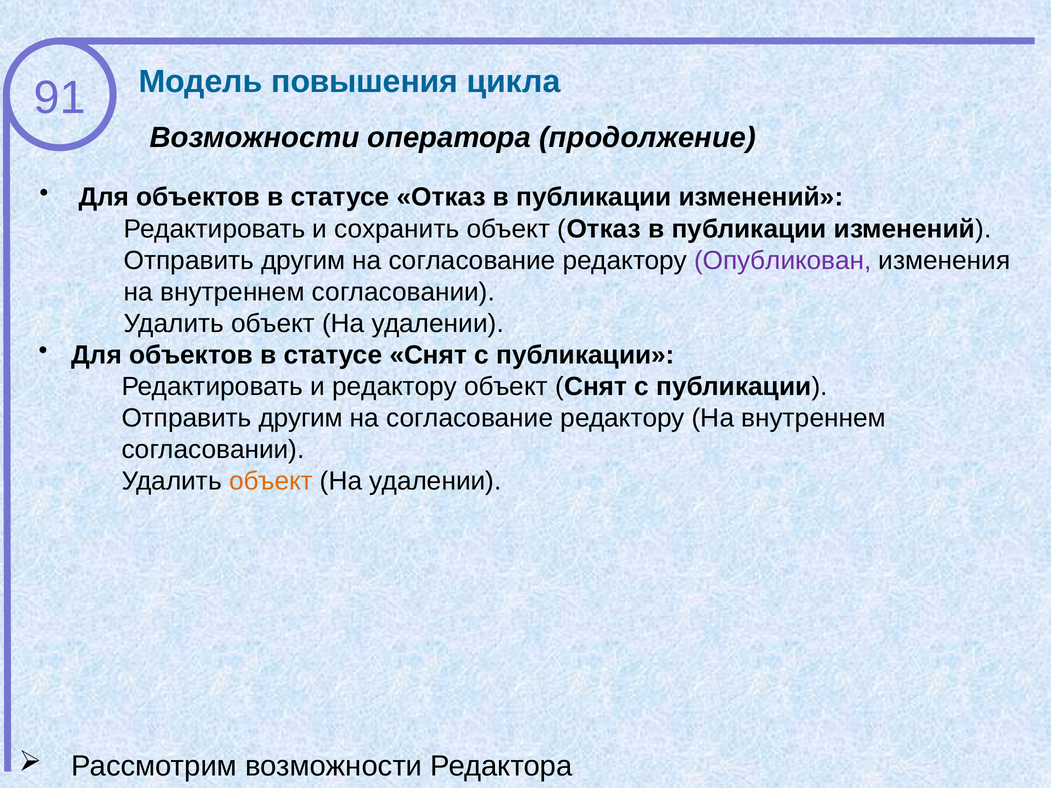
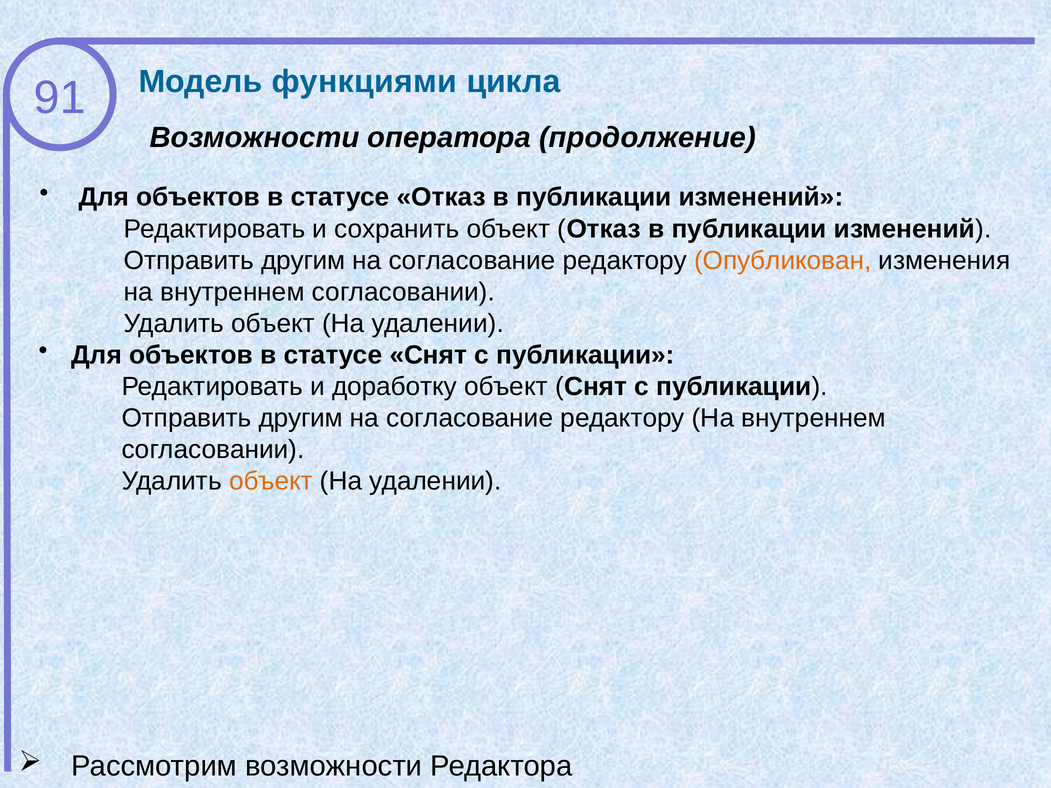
повышения: повышения -> функциями (364, 82)
Опубликован colour: purple -> orange (783, 260)
и редактору: редактору -> доработку (395, 387)
